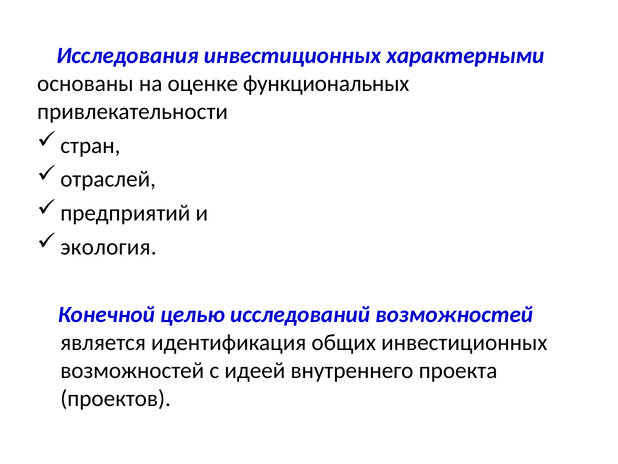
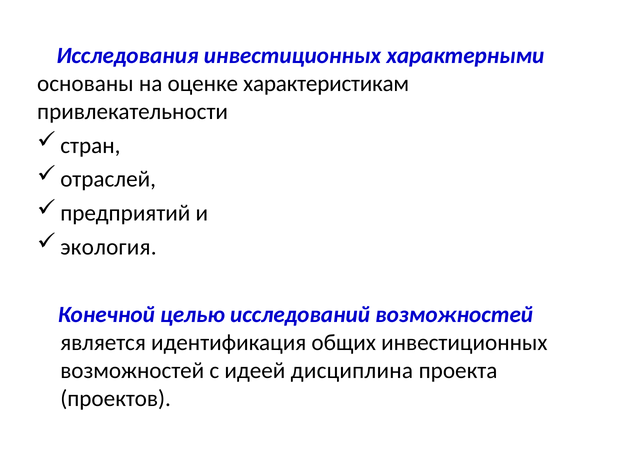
функциональных: функциональных -> характеристикам (326, 84)
внутреннего: внутреннего -> дисциплина (352, 370)
